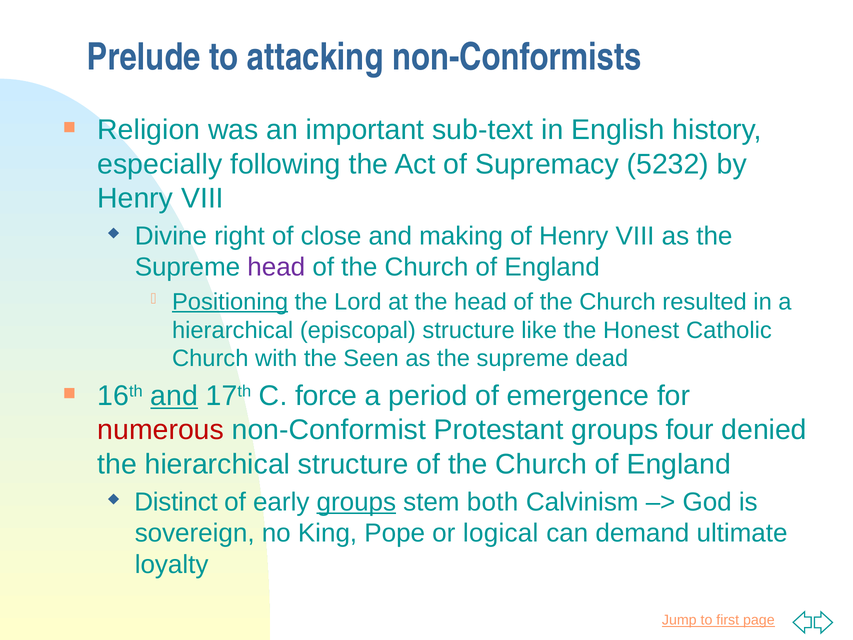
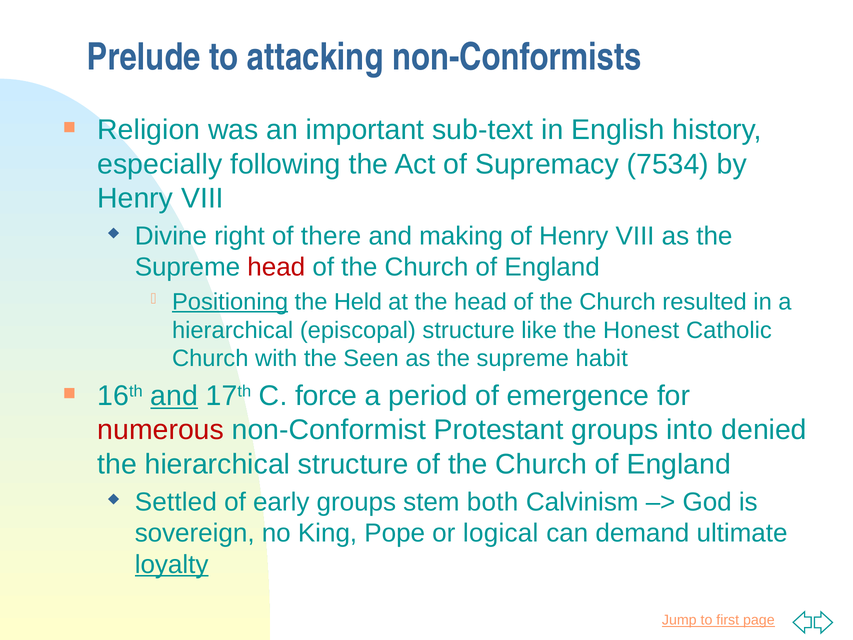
5232: 5232 -> 7534 (668, 164)
close: close -> there (331, 236)
head colour: purple -> red (276, 267)
Lord: Lord -> Held (358, 302)
dead: dead -> habit (602, 359)
four: four -> into (690, 430)
Distinct: Distinct -> Settled (176, 502)
groups underline: present -> none (356, 502)
loyalty underline: none -> present (172, 564)
